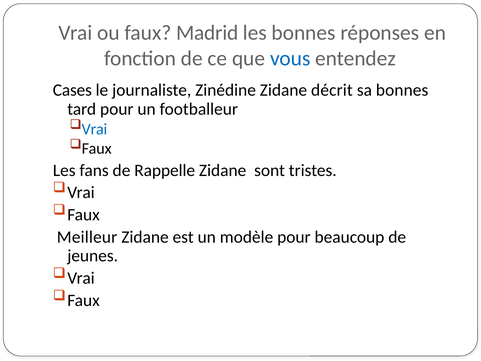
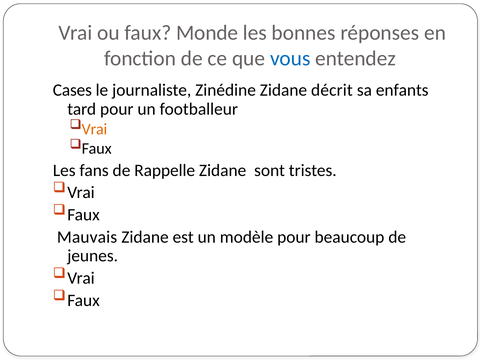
Madrid: Madrid -> Monde (207, 33)
sa bonnes: bonnes -> enfants (402, 90)
Vrai colour: blue -> orange (94, 129)
Meilleur: Meilleur -> Mauvais (87, 237)
